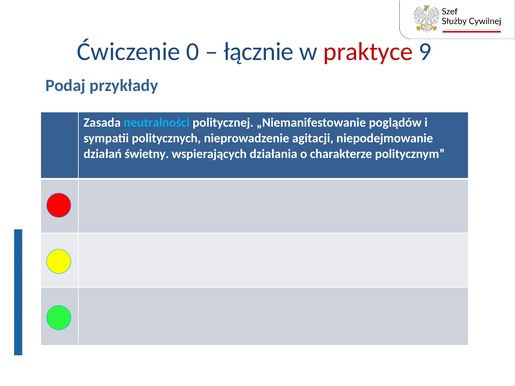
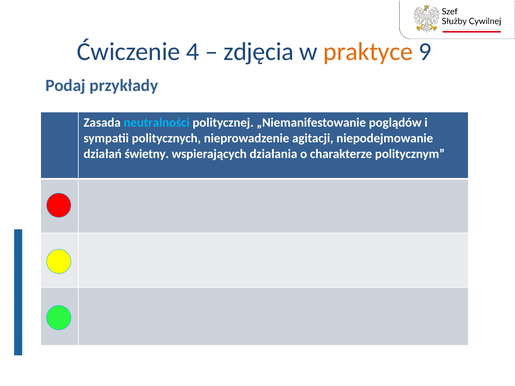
0: 0 -> 4 (193, 52)
łącznie: łącznie -> zdjęcia (259, 52)
praktyce colour: red -> orange (368, 52)
